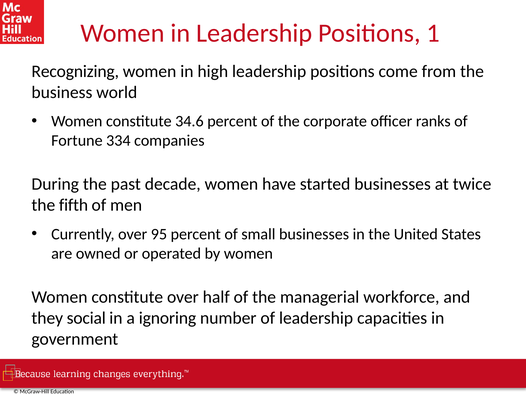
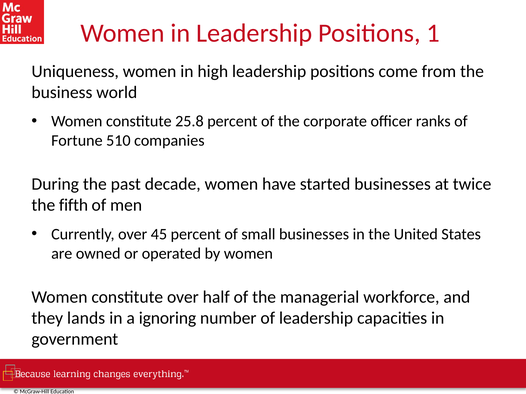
Recognizing: Recognizing -> Uniqueness (75, 71)
34.6: 34.6 -> 25.8 (189, 121)
334: 334 -> 510 (118, 141)
95: 95 -> 45 (159, 235)
social: social -> lands (86, 318)
